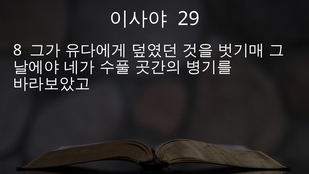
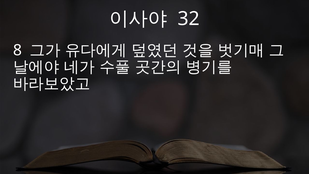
29: 29 -> 32 (189, 19)
